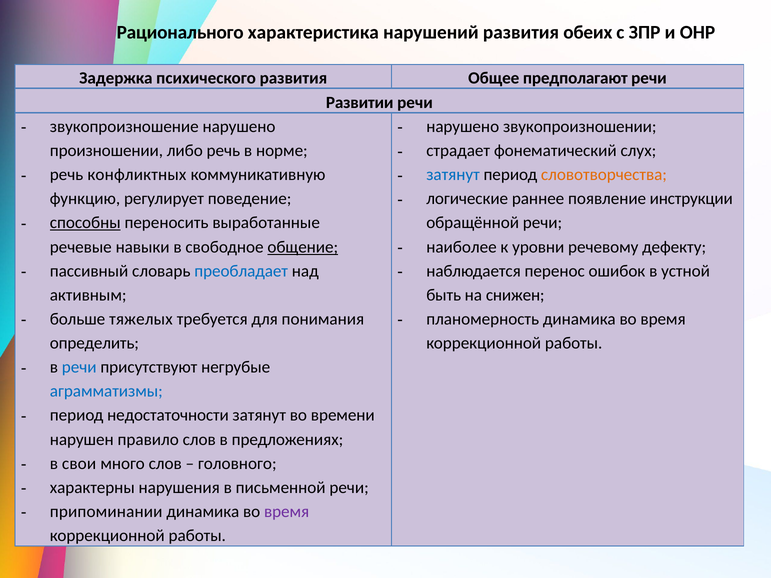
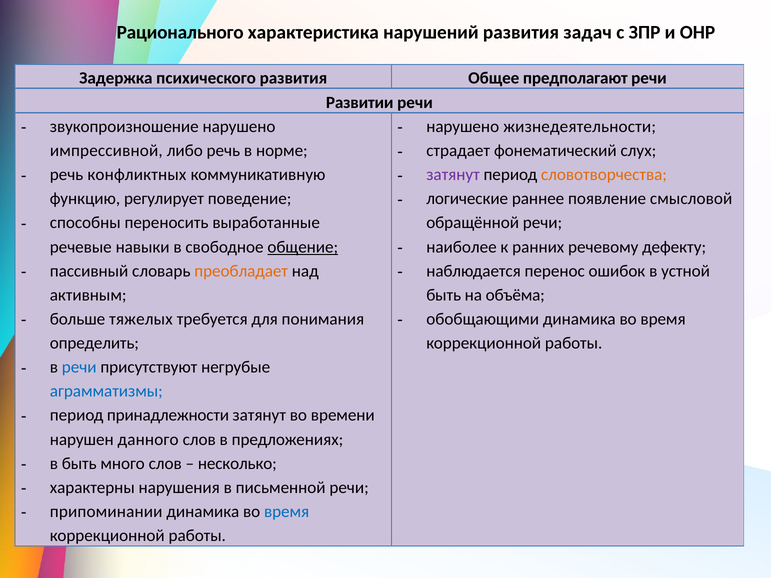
обеих: обеих -> задач (588, 33)
звукопроизношении: звукопроизношении -> жизнедеятельности (580, 127)
произношении: произношении -> импрессивной (106, 151)
затянут colour: blue -> purple (453, 175)
инструкции: инструкции -> смысловой (691, 199)
способны underline: present -> none (85, 223)
уровни: уровни -> ранних (538, 247)
преобладает colour: blue -> orange (241, 271)
снижен: снижен -> объёма (515, 295)
планомерность: планомерность -> обобщающими (483, 319)
недостаточности: недостаточности -> принадлежности (168, 416)
правило: правило -> данного (148, 440)
в свои: свои -> быть (79, 464)
головного: головного -> несколько (237, 464)
время colour: purple -> blue (287, 512)
